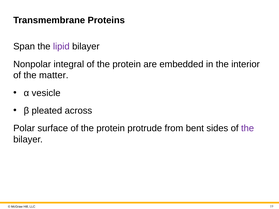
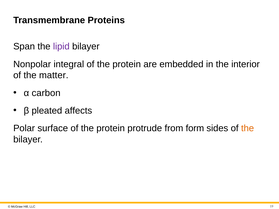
vesicle: vesicle -> carbon (46, 93)
across: across -> affects (78, 111)
bent: bent -> form (195, 128)
the colour: purple -> orange (248, 128)
